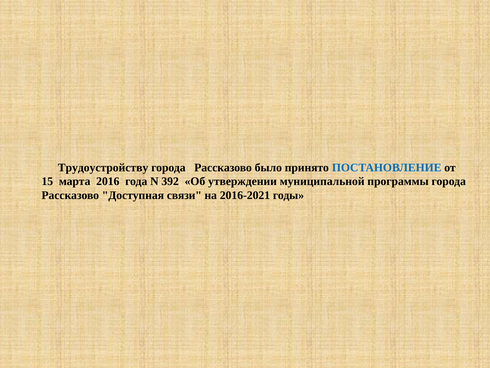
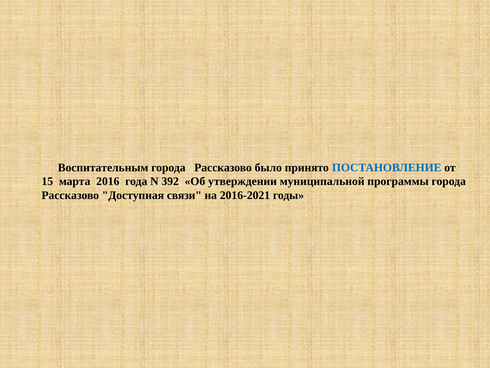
Трудоустройству: Трудоустройству -> Воспитательным (103, 167)
